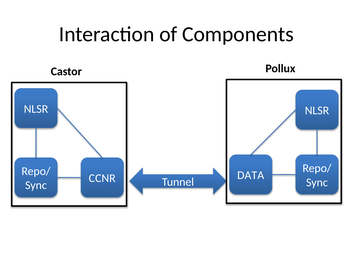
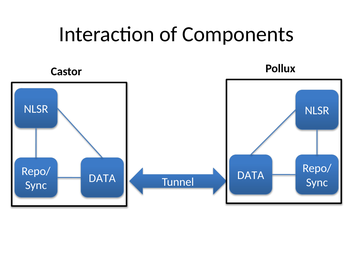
CCNR: CCNR -> DATA (102, 178)
